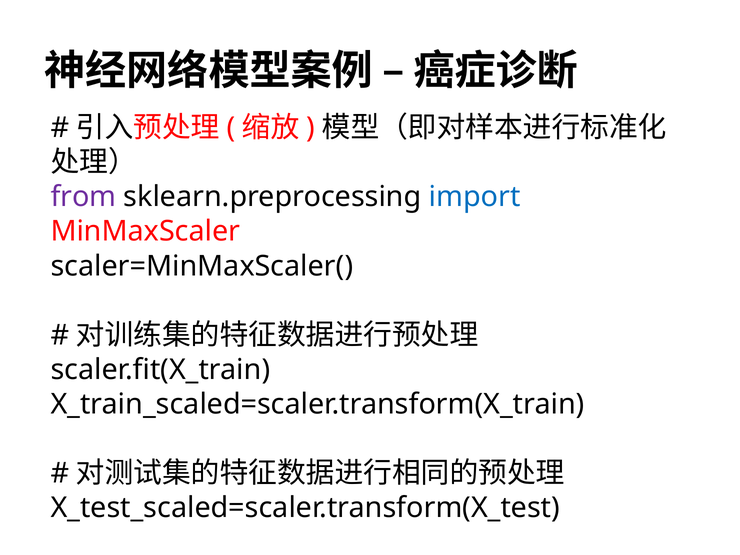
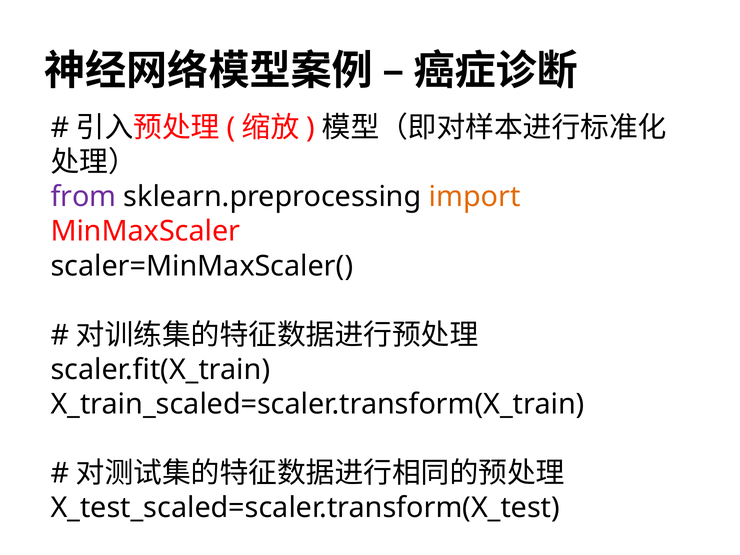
import colour: blue -> orange (475, 197)
